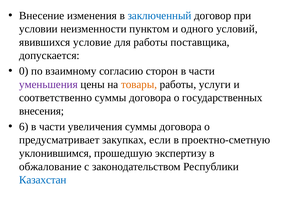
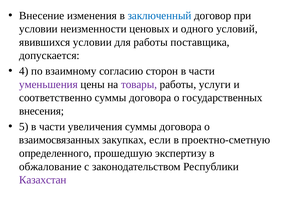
пунктом: пунктом -> ценовых (149, 29)
явившихся условие: условие -> условии (92, 42)
0: 0 -> 4 (24, 71)
товары colour: orange -> purple (139, 84)
6: 6 -> 5 (24, 126)
предусматривает: предусматривает -> взаимосвязанных (59, 140)
уклонившимся: уклонившимся -> определенного (55, 153)
Казахстан colour: blue -> purple (43, 180)
